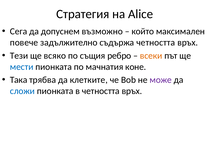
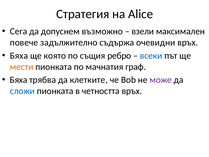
който: който -> взели (143, 31)
съдържа четността: четността -> очевидни (156, 42)
Тези: Тези -> Бяха (19, 56)
всяко: всяко -> която (55, 56)
всеки colour: orange -> blue (151, 56)
мести colour: blue -> orange (22, 67)
коне: коне -> граф (136, 67)
Така: Така -> Бяха (19, 80)
